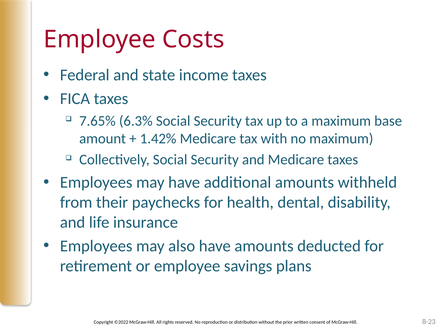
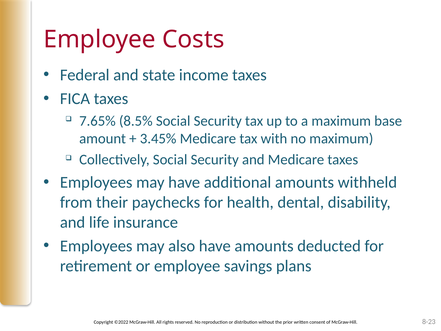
6.3%: 6.3% -> 8.5% (136, 121)
1.42%: 1.42% -> 3.45% (158, 138)
